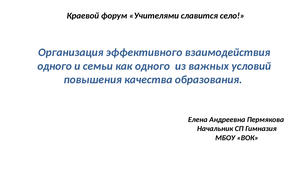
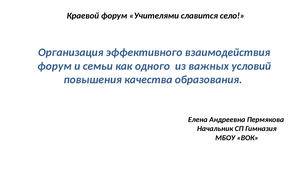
одного: одного -> форум (54, 66)
